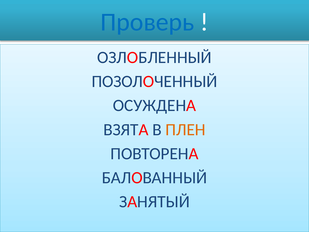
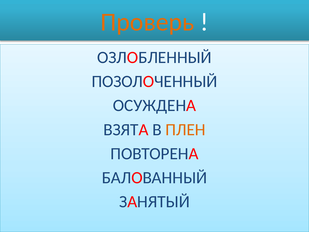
Проверь colour: blue -> orange (147, 22)
